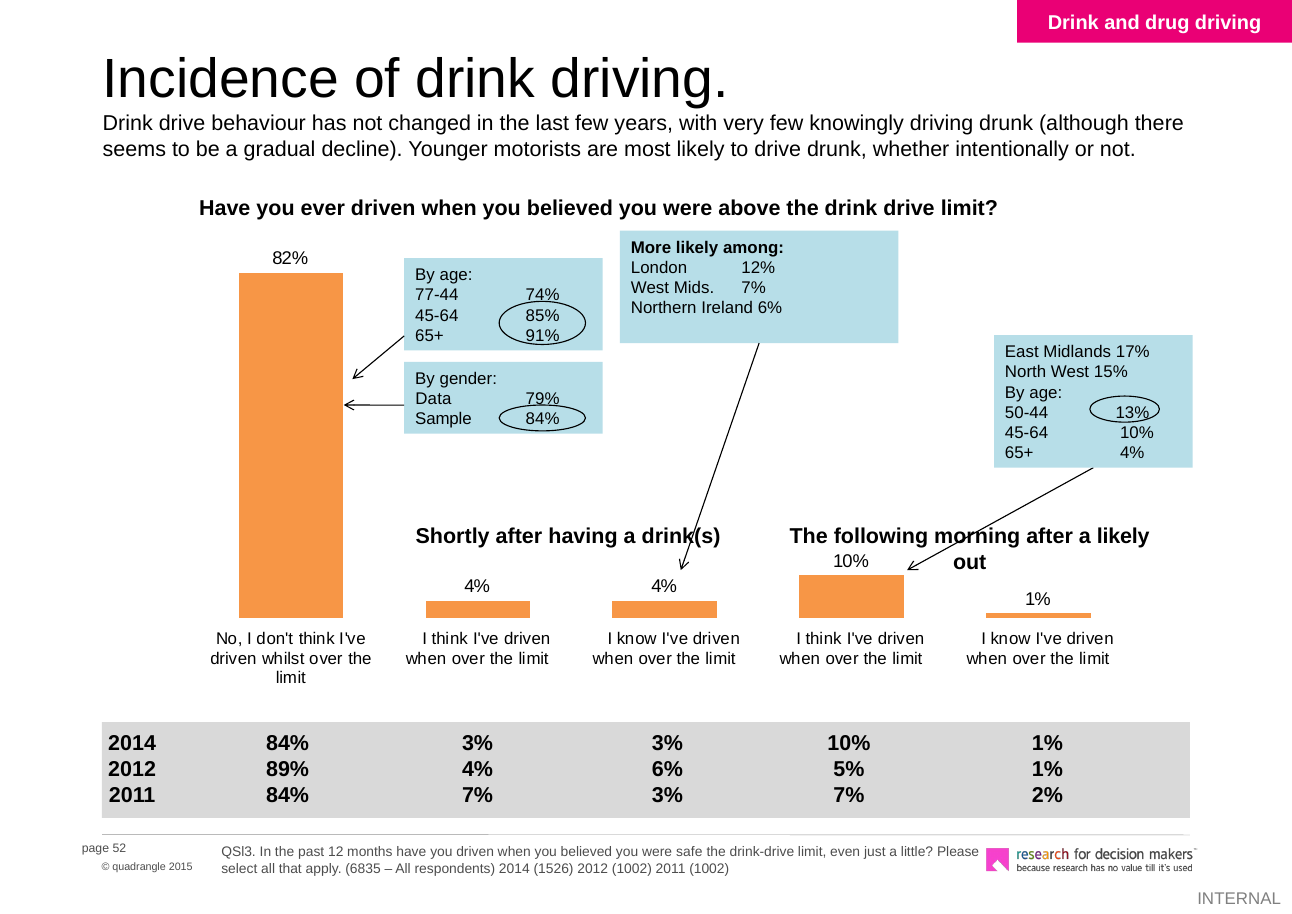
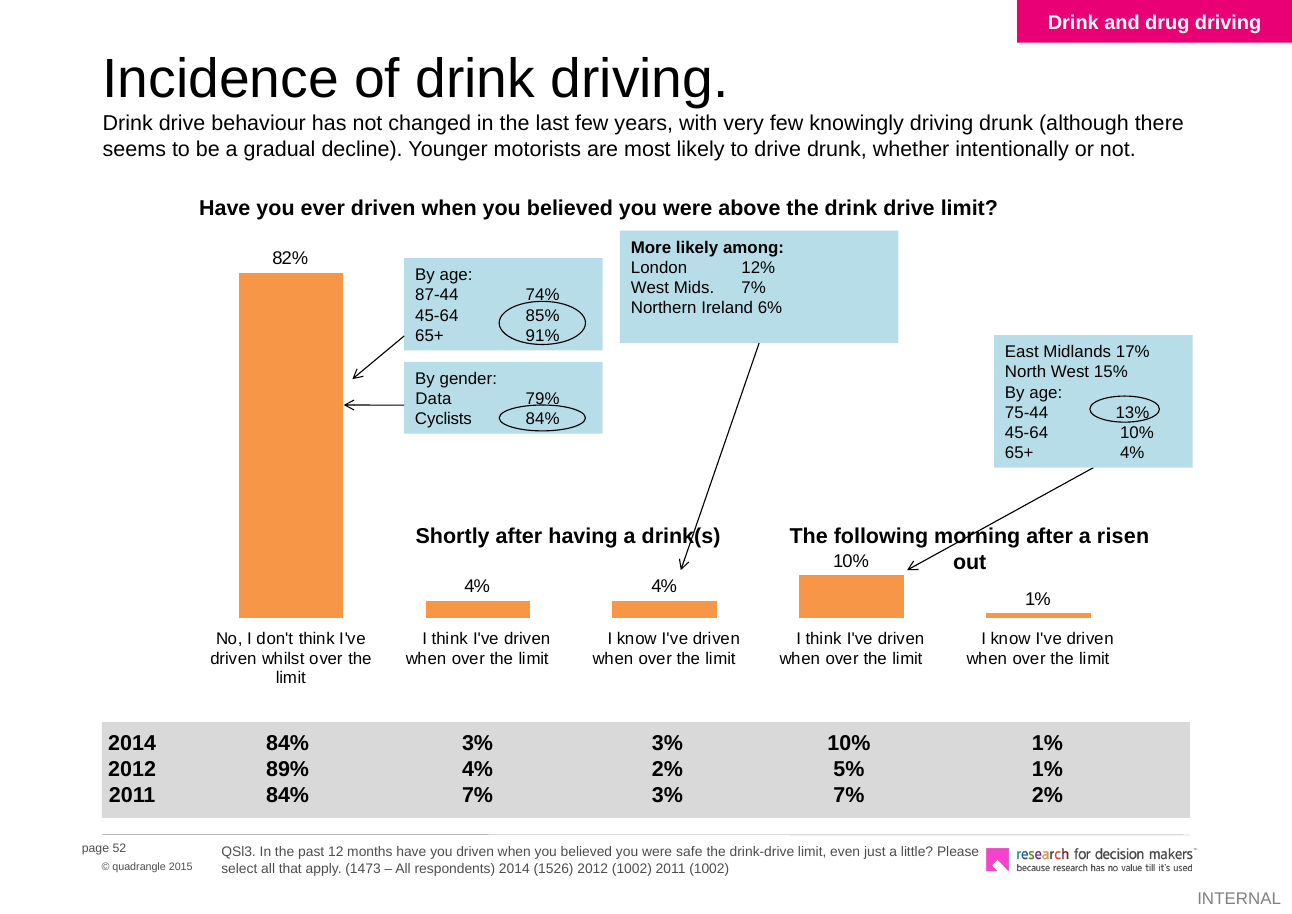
77-44: 77-44 -> 87-44 (437, 295)
50-44: 50-44 -> 75-44 (1027, 413)
Sample: Sample -> Cyclists (443, 419)
a likely: likely -> risen (1123, 537)
6%: 6% -> 2% (668, 770)
6835: 6835 -> 1473 (363, 869)
